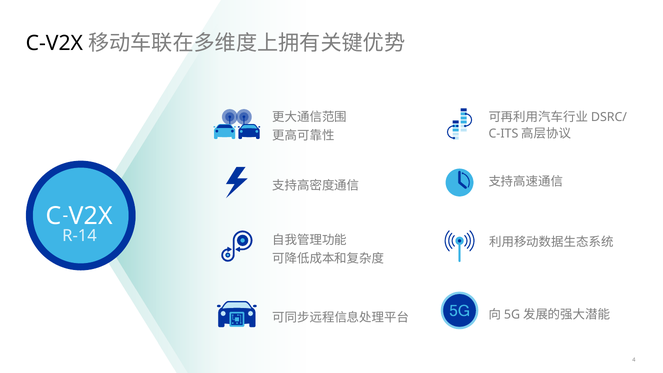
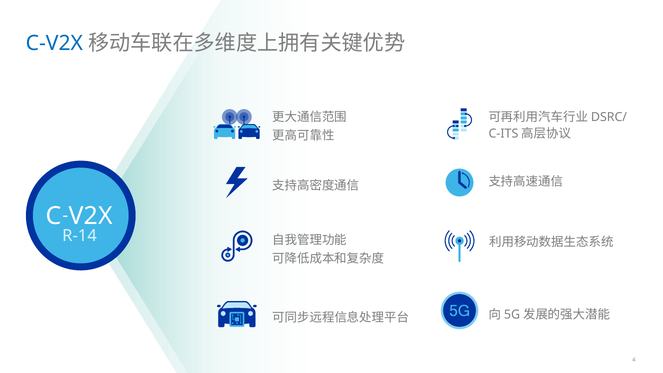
C-V2X colour: black -> blue (54, 43)
